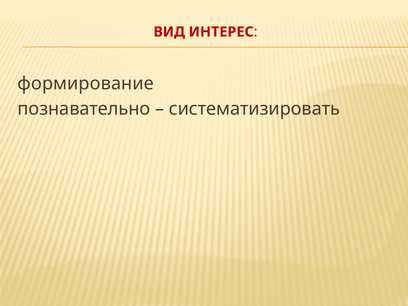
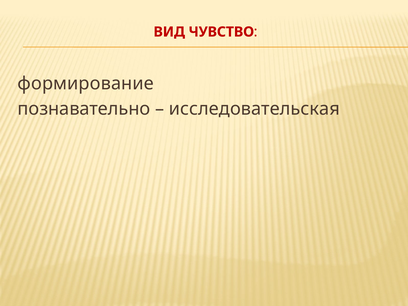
ИНТЕРЕС: ИНТЕРЕС -> ЧУВСТВО (221, 32)
систематизировать: систематизировать -> исследовательская (254, 109)
